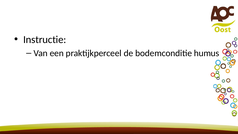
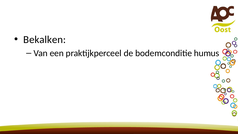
Instructie: Instructie -> Bekalken (45, 40)
